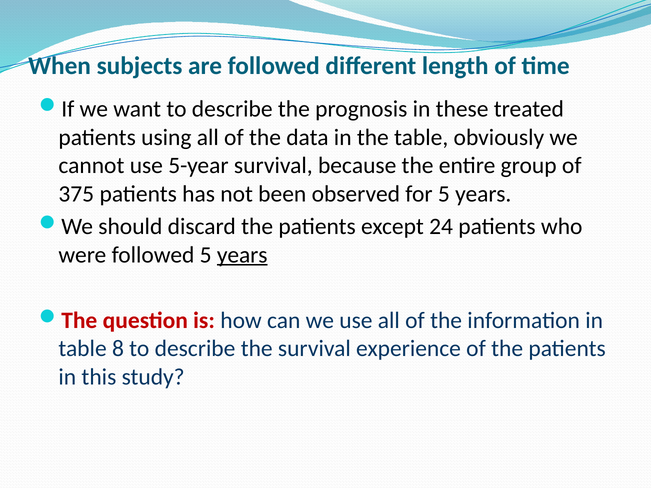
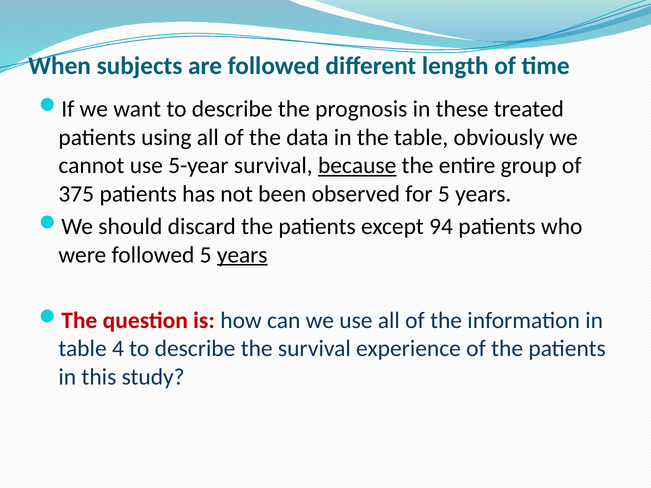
because underline: none -> present (357, 166)
24: 24 -> 94 (441, 227)
8: 8 -> 4 (118, 349)
